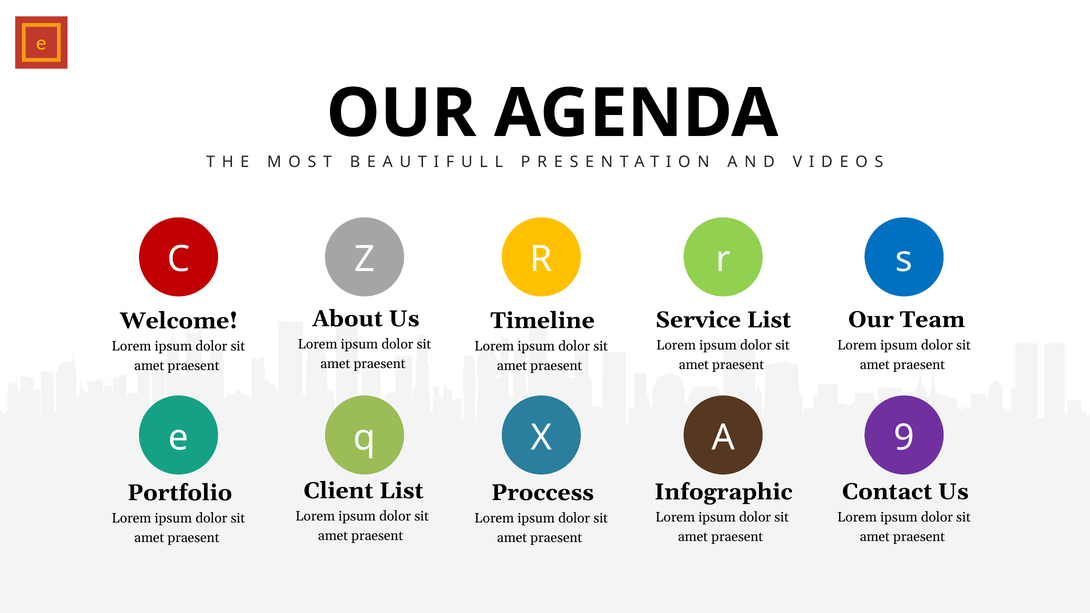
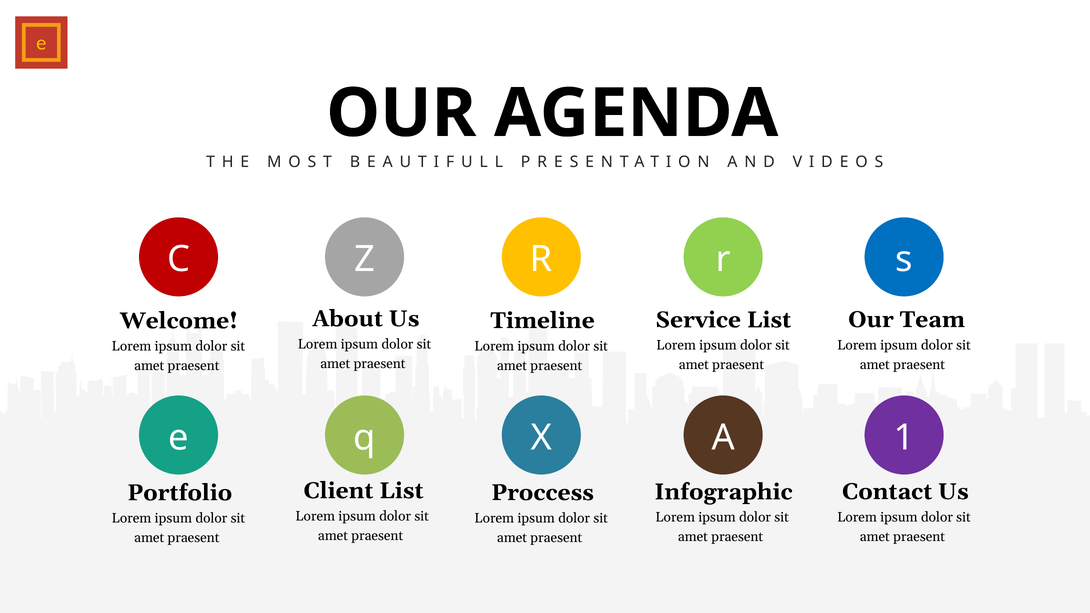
9: 9 -> 1 (904, 438)
